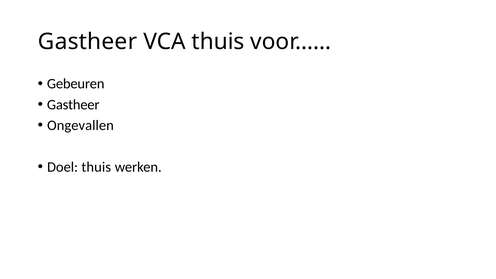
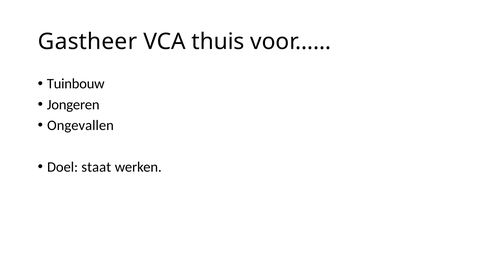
Gebeuren: Gebeuren -> Tuinbouw (76, 84)
Gastheer: Gastheer -> Jongeren (73, 105)
Doel thuis: thuis -> staat (96, 167)
